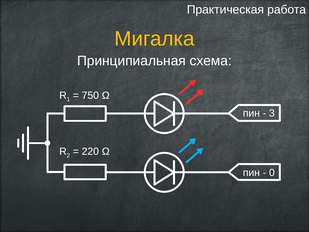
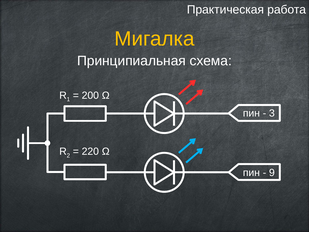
750: 750 -> 200 (90, 95)
0: 0 -> 9 (272, 173)
